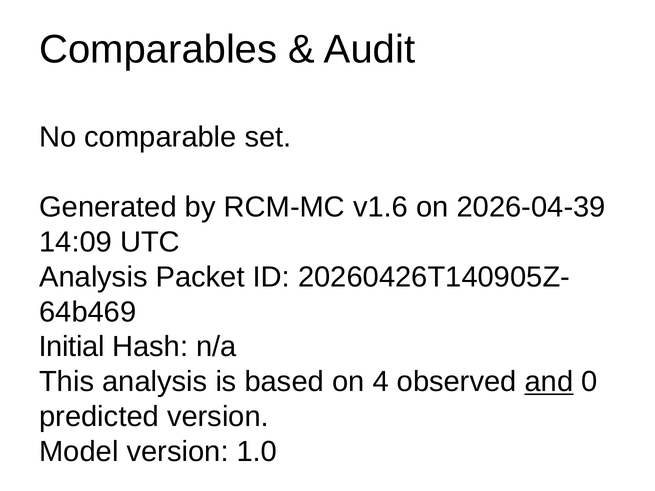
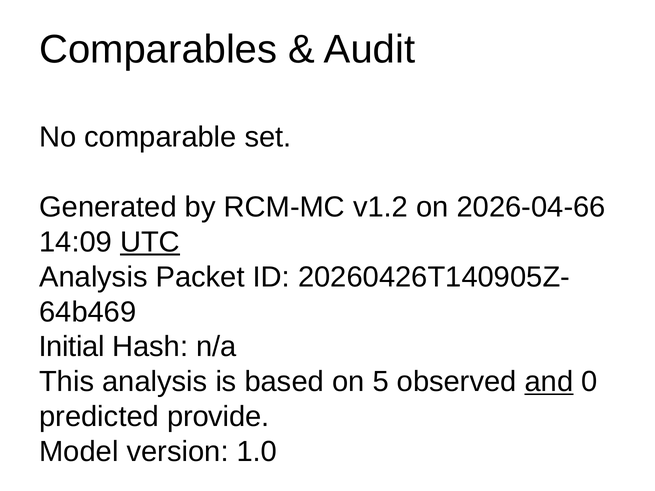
v1.6: v1.6 -> v1.2 (381, 207)
2026-04-39: 2026-04-39 -> 2026-04-66 (531, 207)
UTC underline: none -> present (150, 242)
4: 4 -> 5 (381, 382)
predicted version: version -> provide (218, 417)
